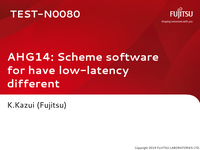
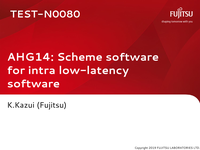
have: have -> intra (42, 70)
different: different -> software (34, 84)
